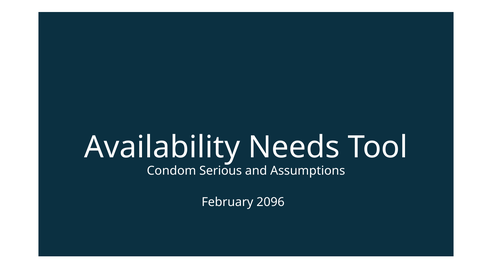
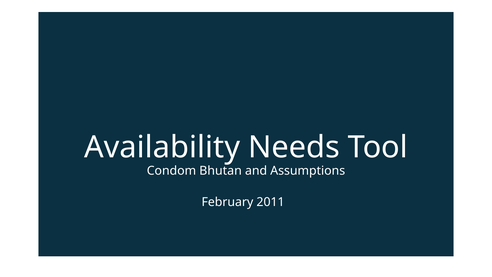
Serious: Serious -> Bhutan (221, 170)
2096: 2096 -> 2011 (271, 202)
